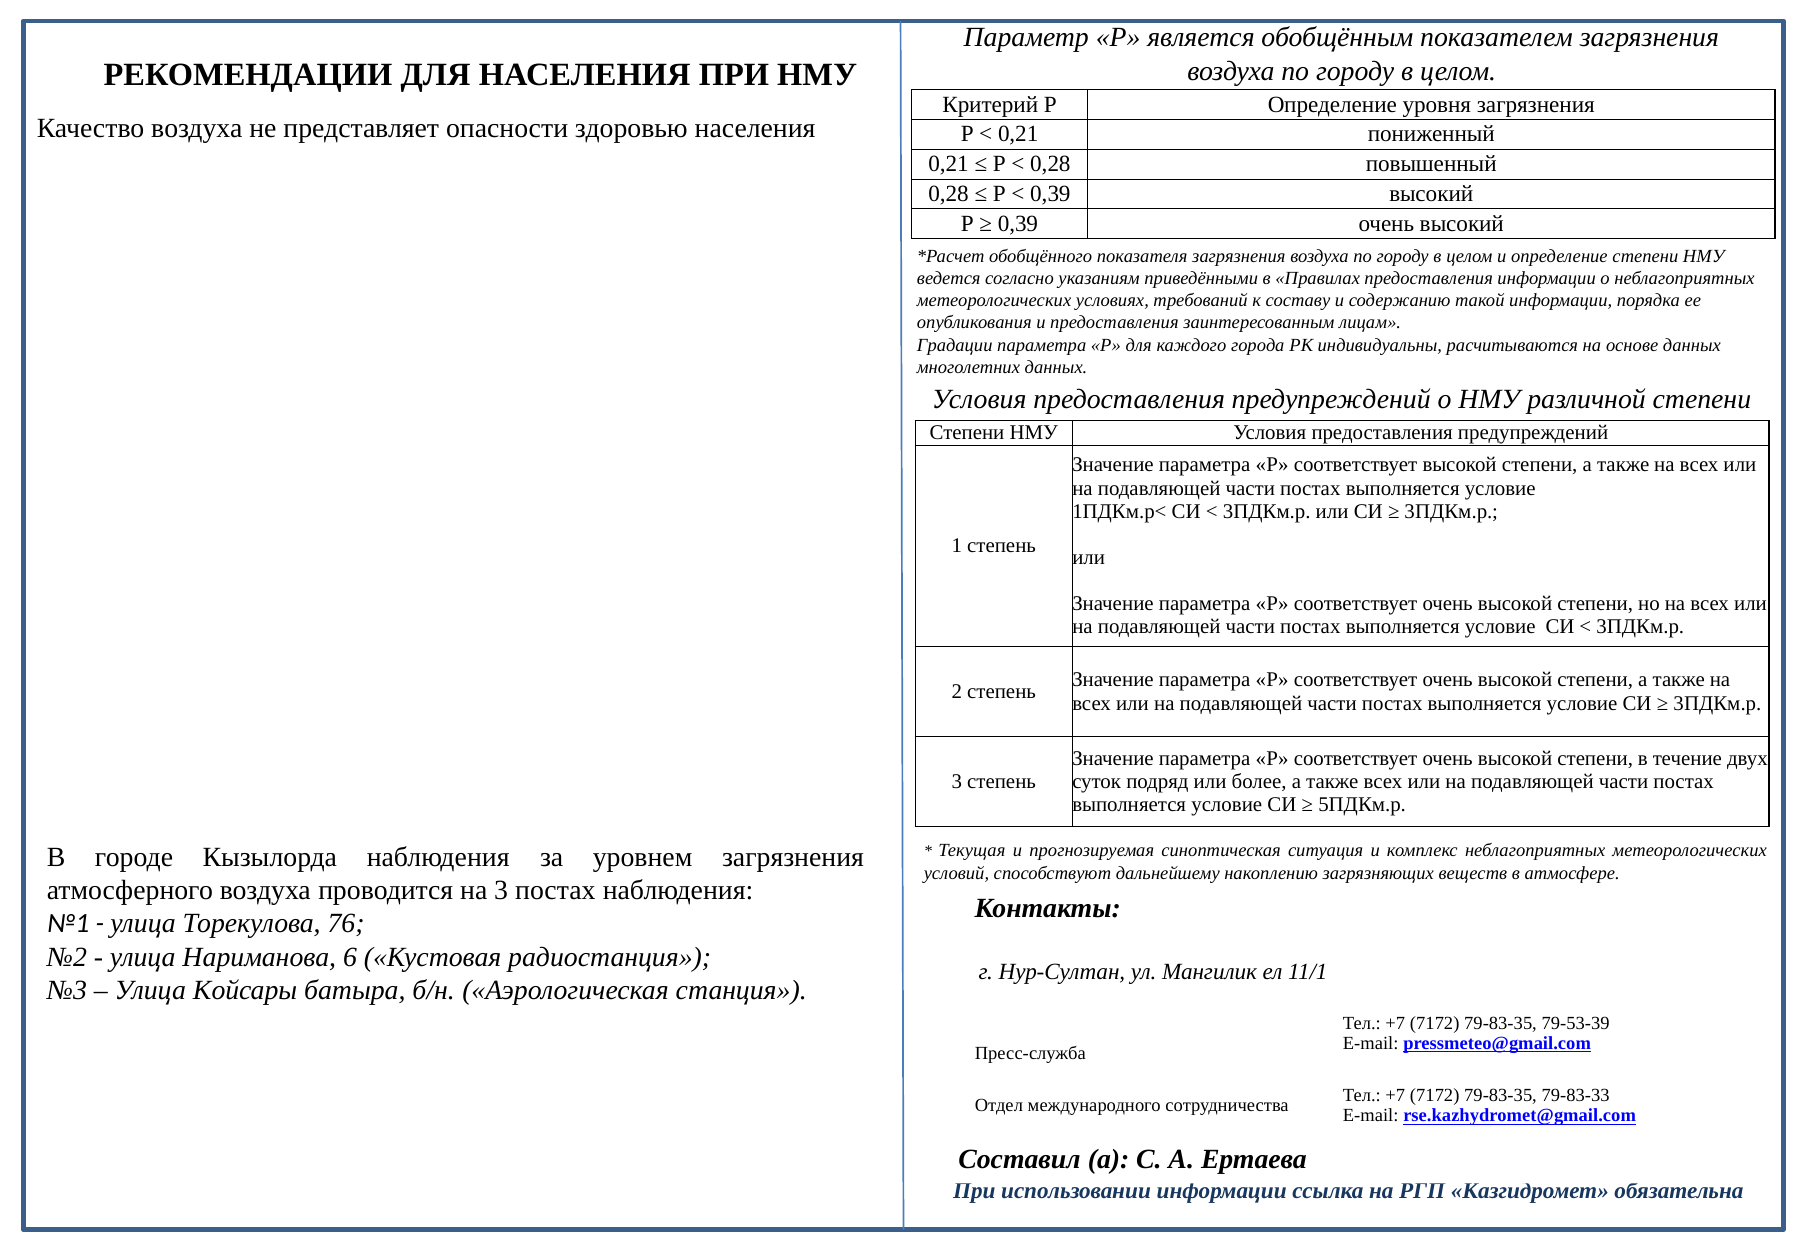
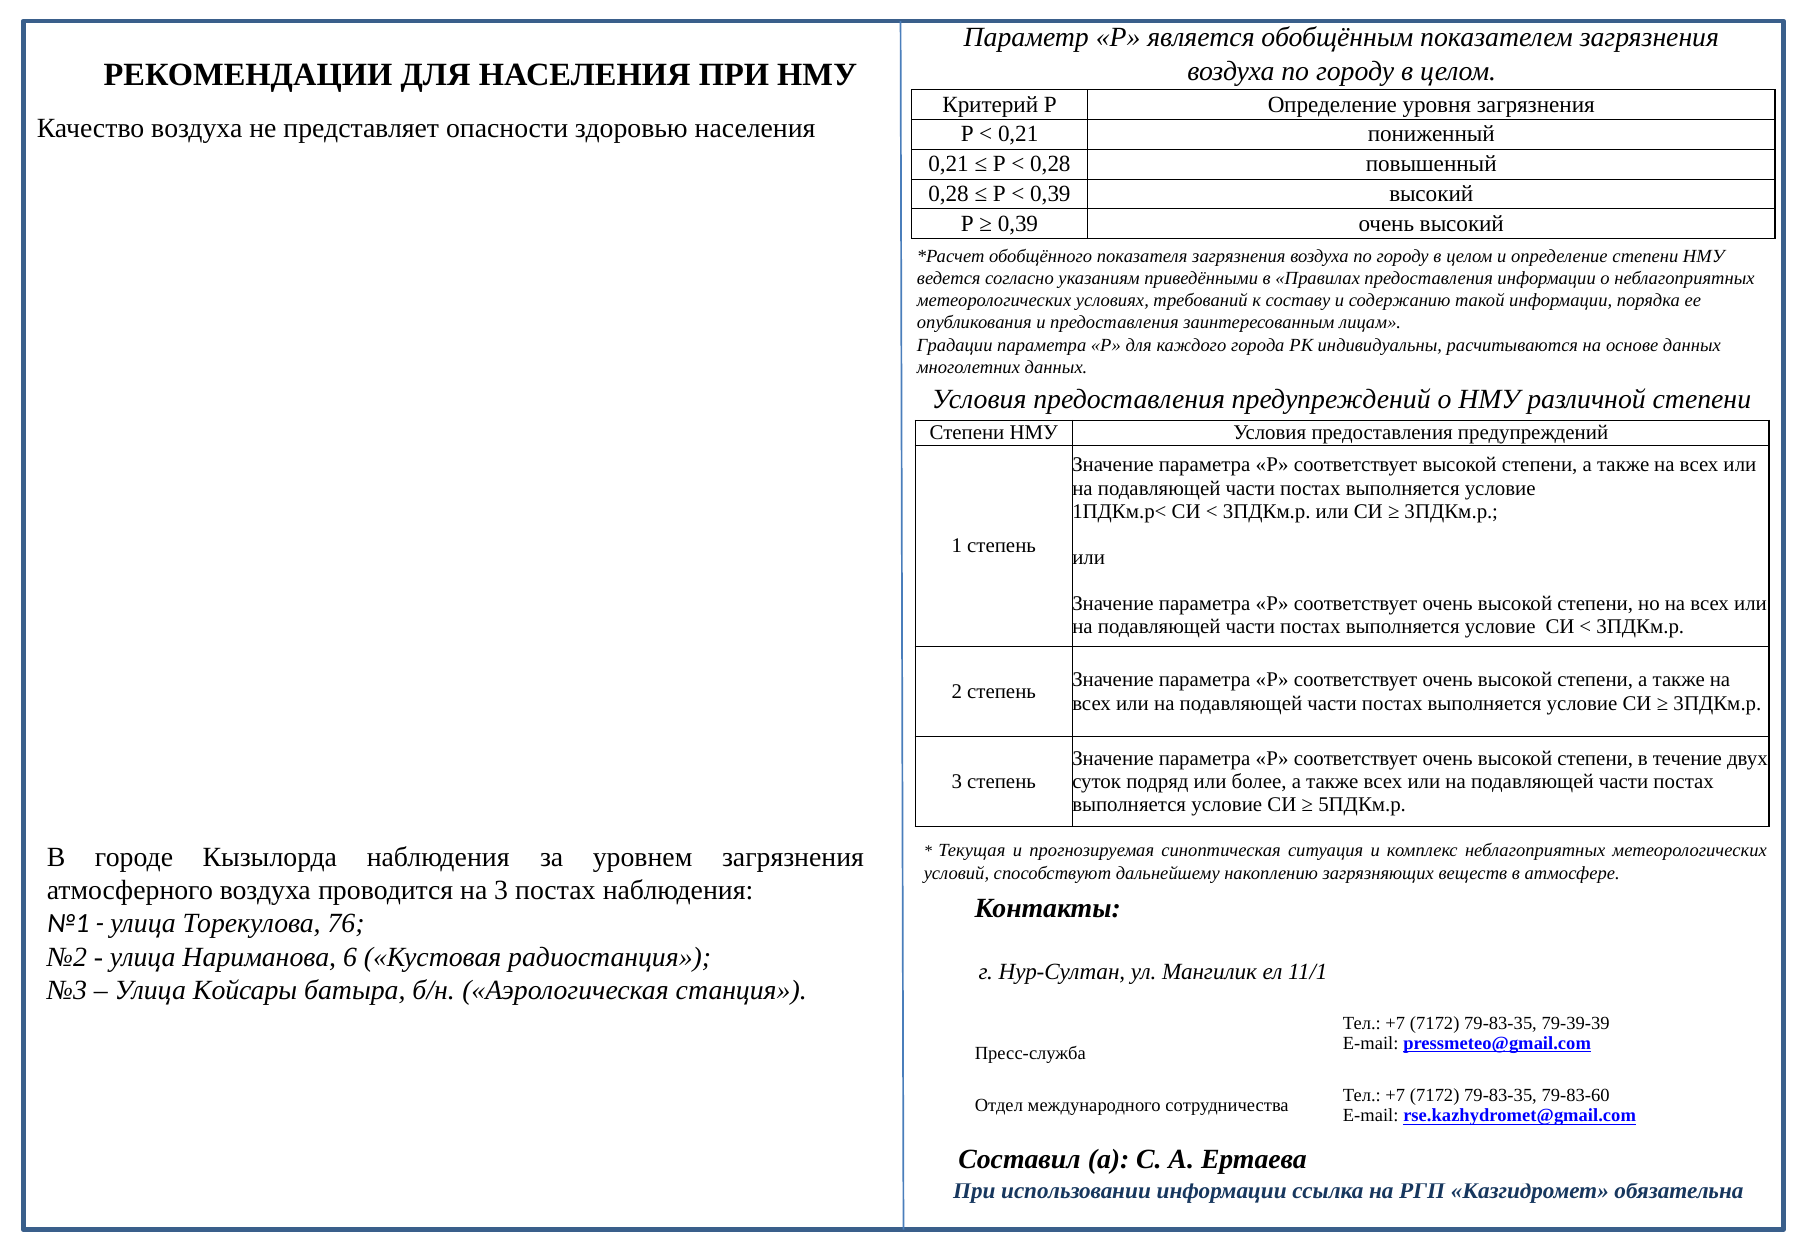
79-53-39: 79-53-39 -> 79-39-39 (1576, 1023)
79-83-33: 79-83-33 -> 79-83-60 (1576, 1095)
